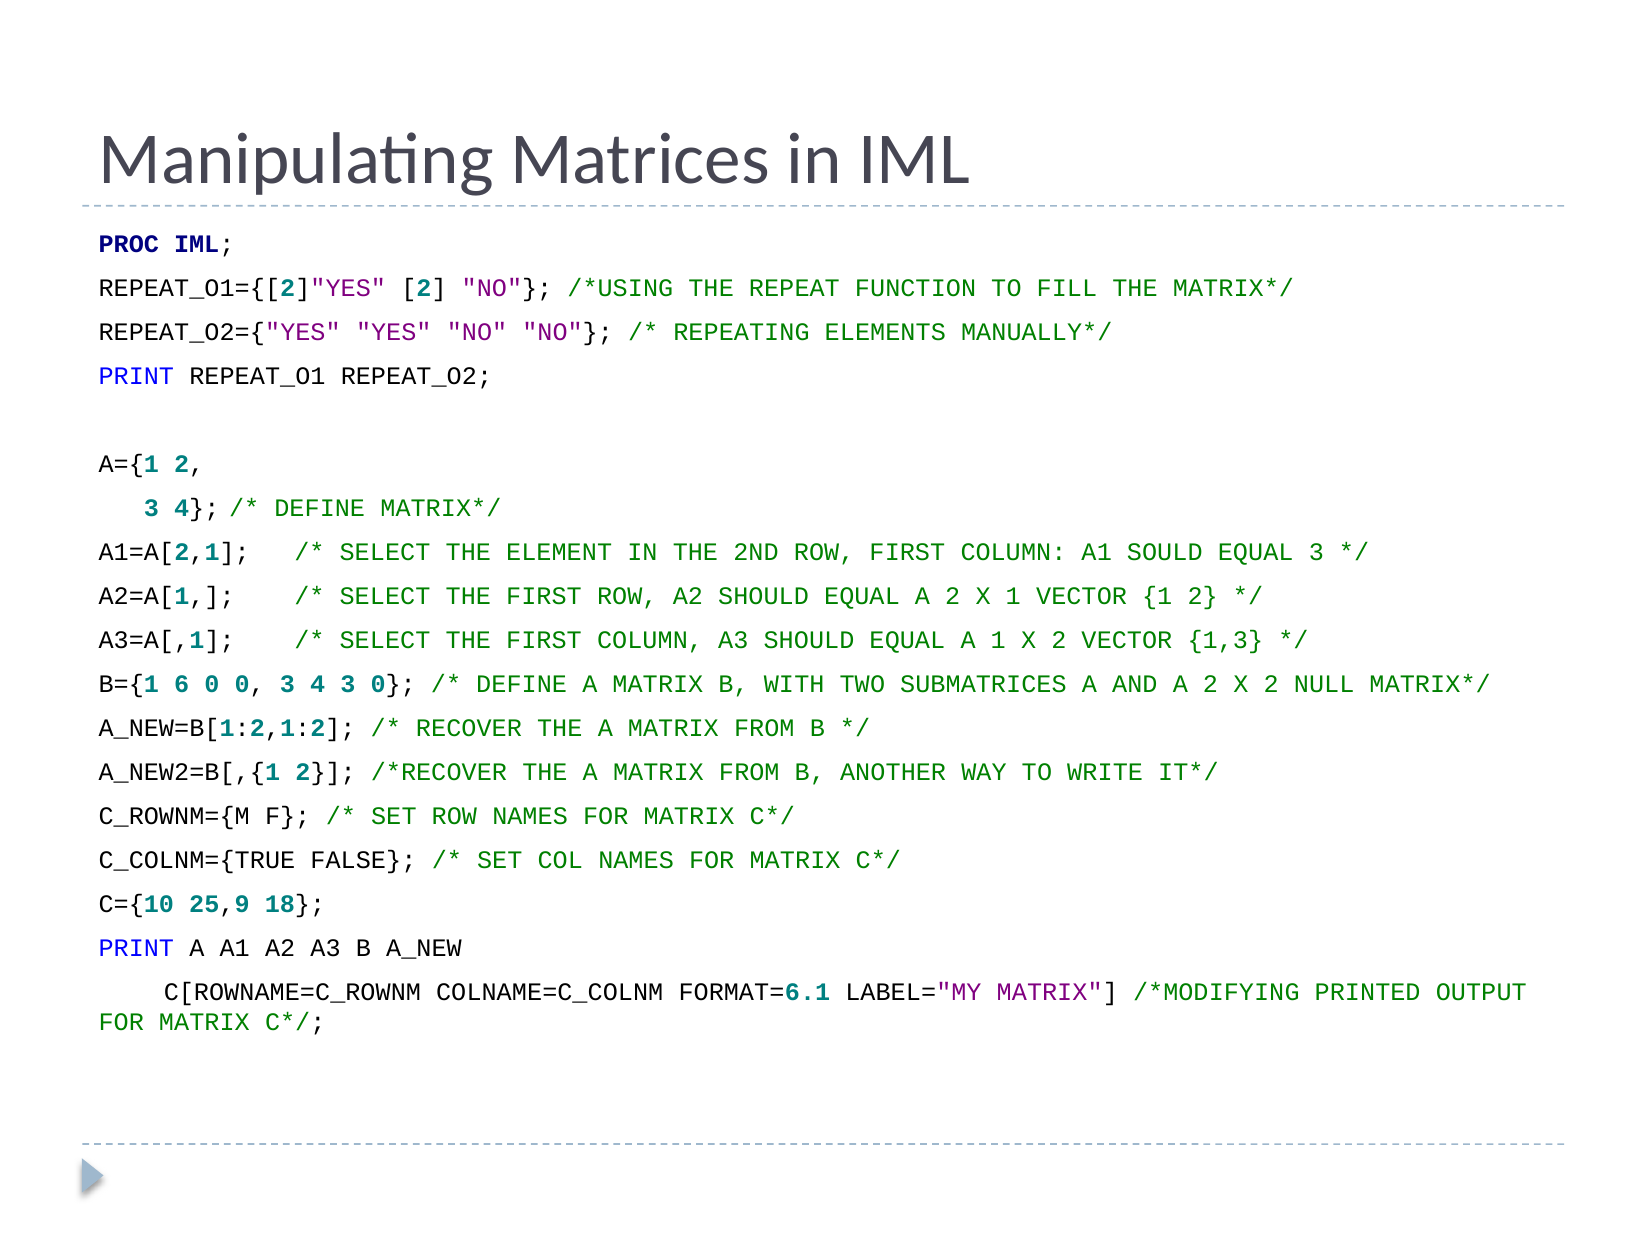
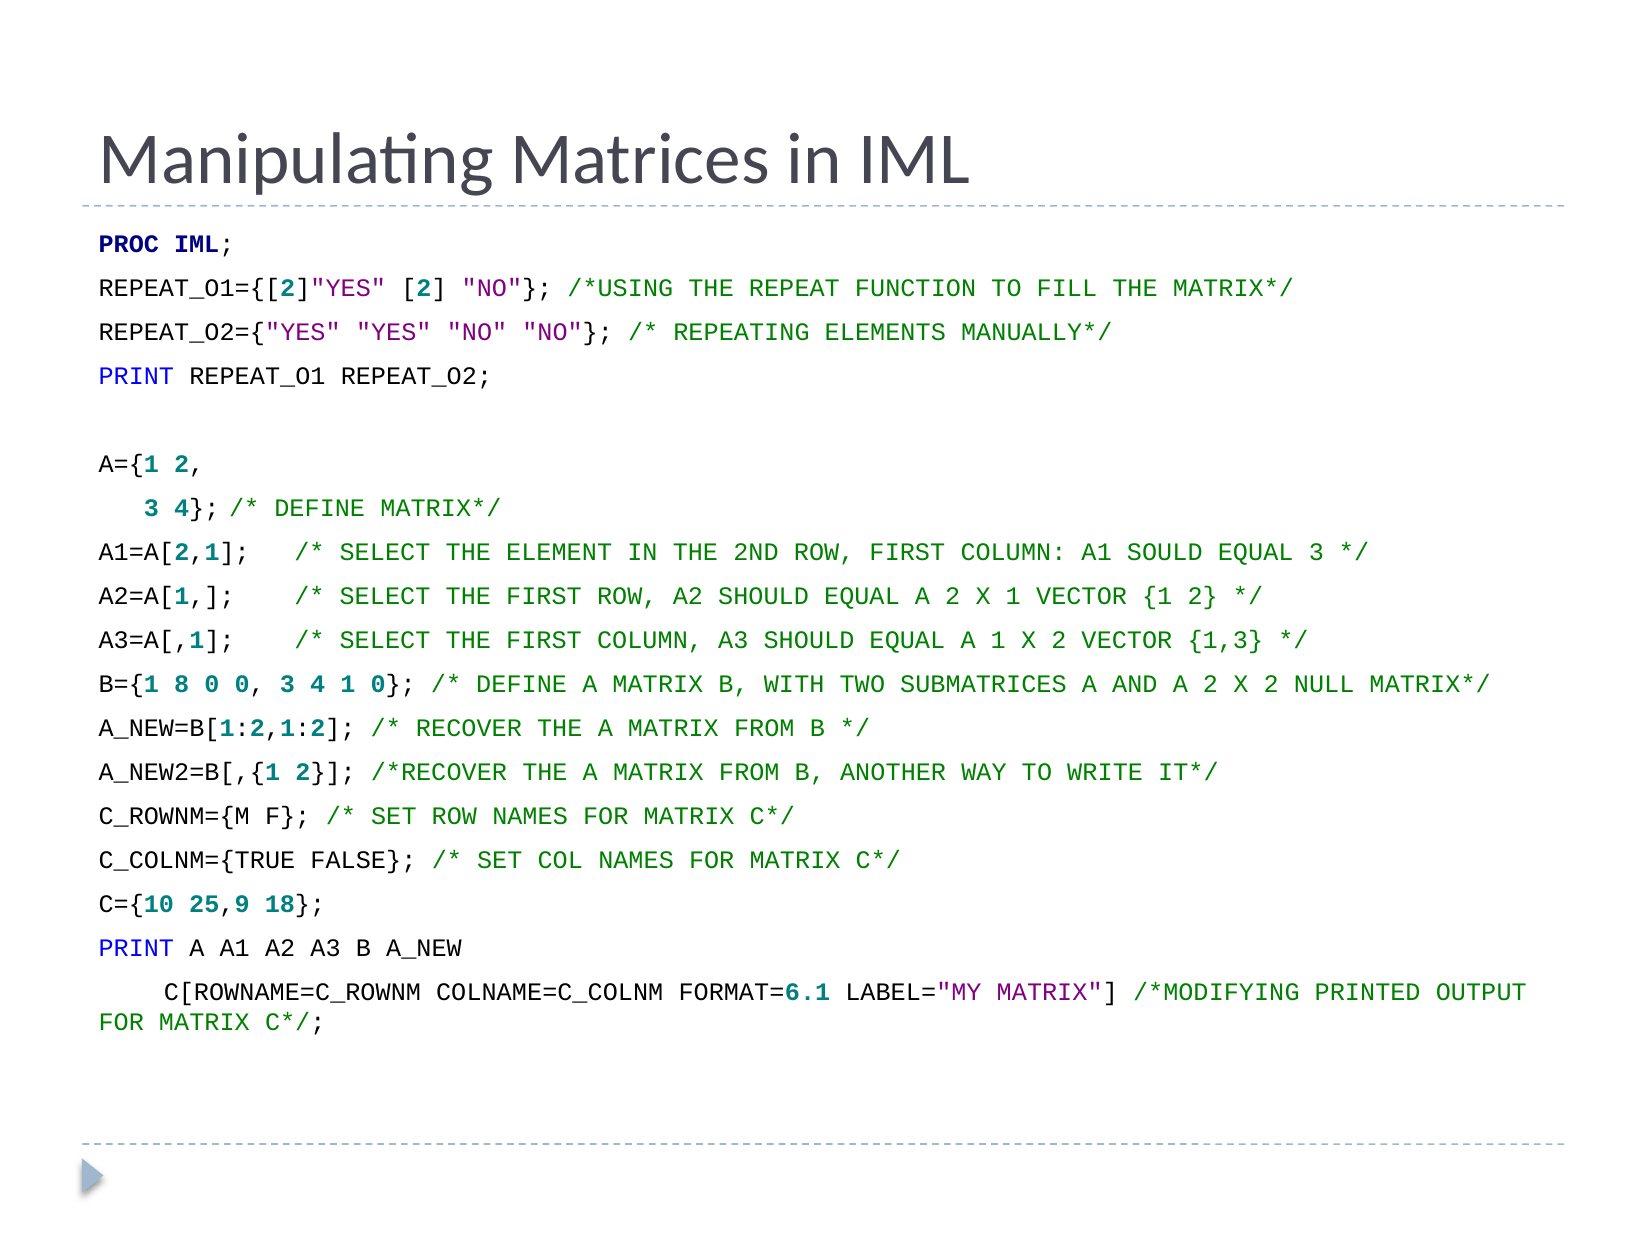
6: 6 -> 8 (182, 684)
4 3: 3 -> 1 (348, 684)
